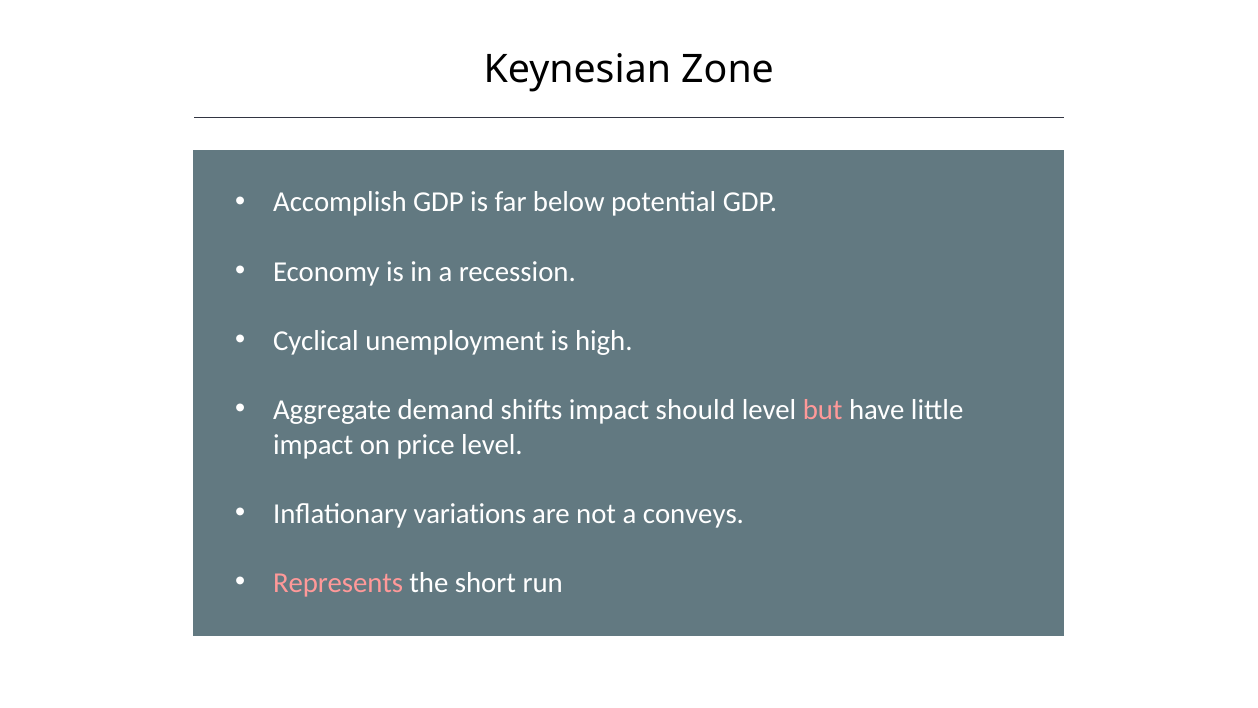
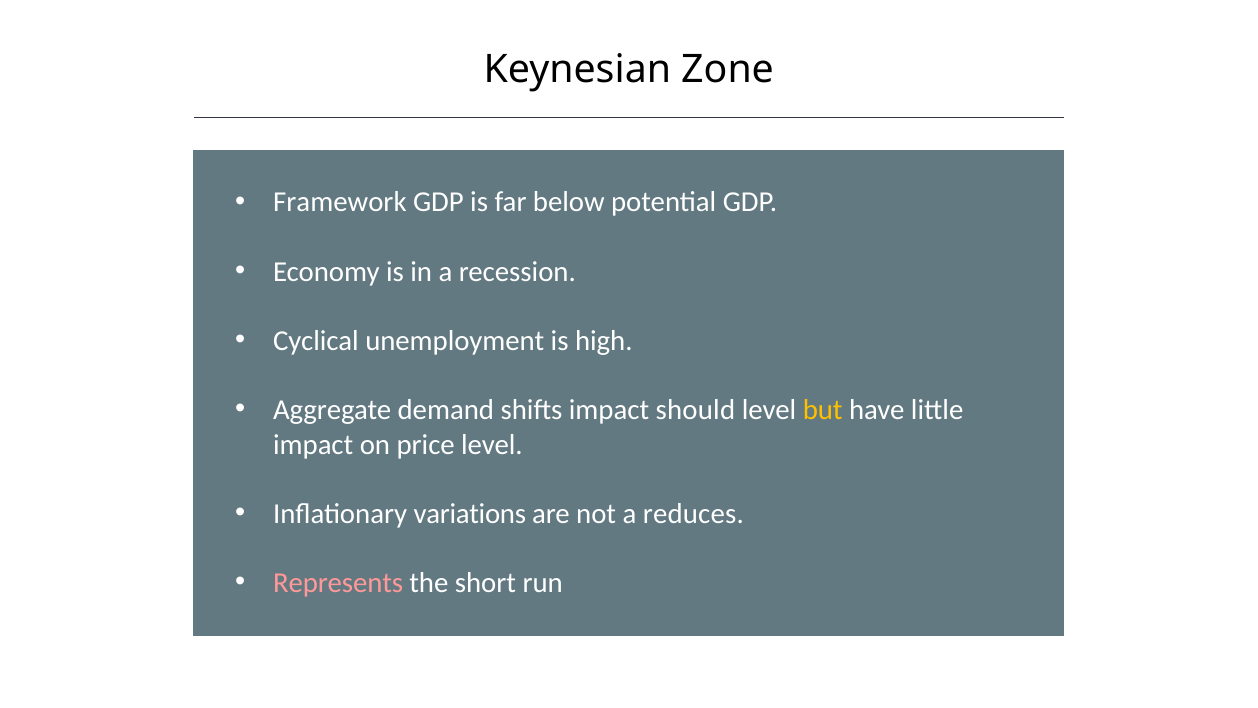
Accomplish: Accomplish -> Framework (340, 202)
but colour: pink -> yellow (823, 410)
conveys: conveys -> reduces (693, 514)
